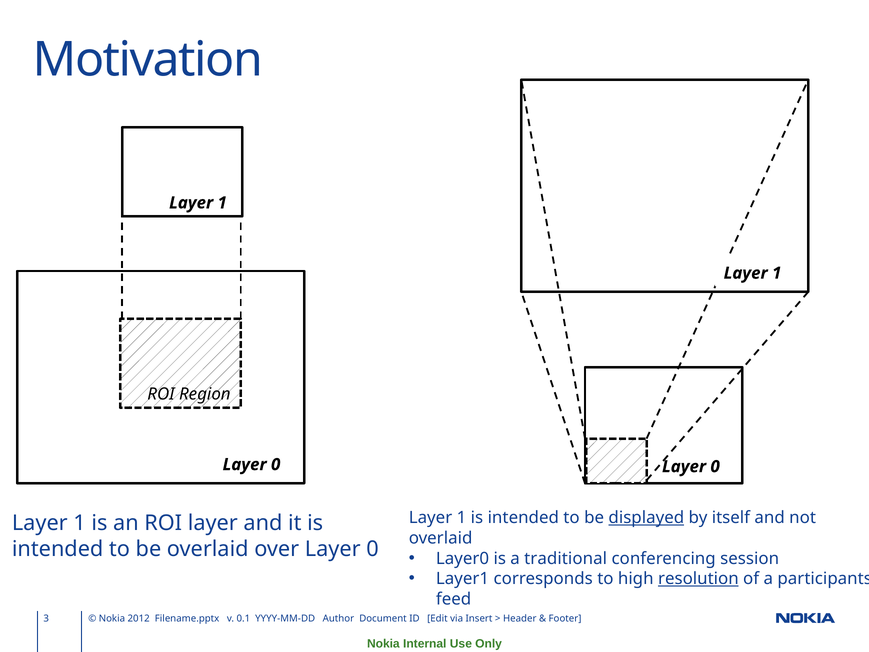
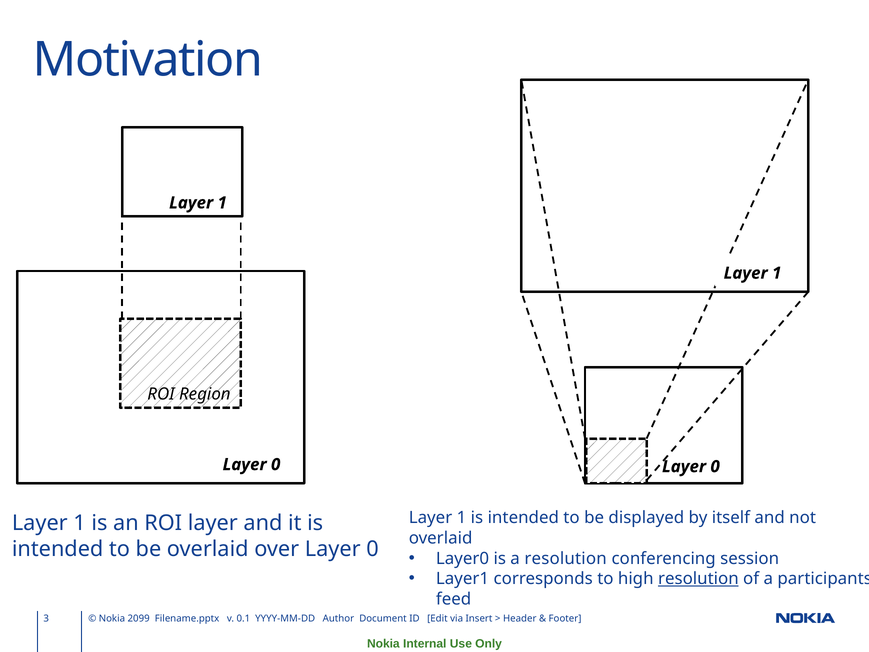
displayed underline: present -> none (646, 518)
a traditional: traditional -> resolution (566, 558)
2012: 2012 -> 2099 (139, 619)
